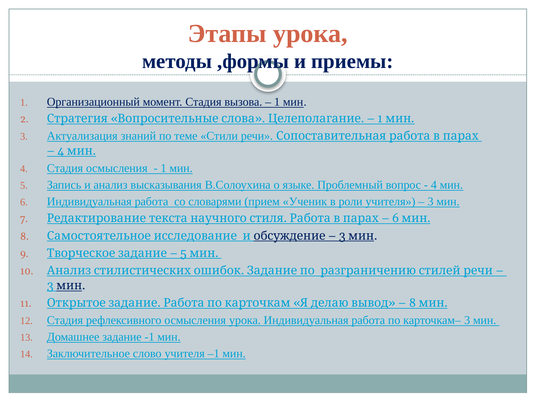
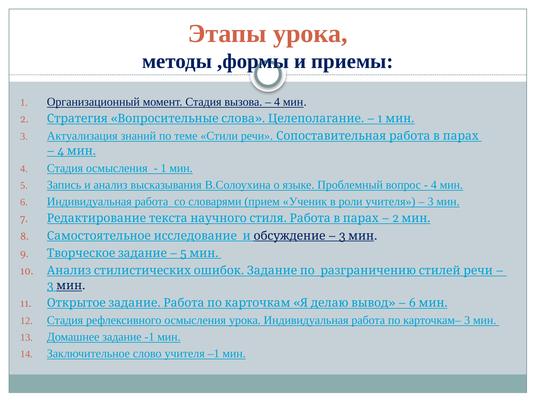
1: 1 -> 4 (277, 102)
6: 6 -> 2 (396, 218)
8: 8 -> 6 (412, 303)
